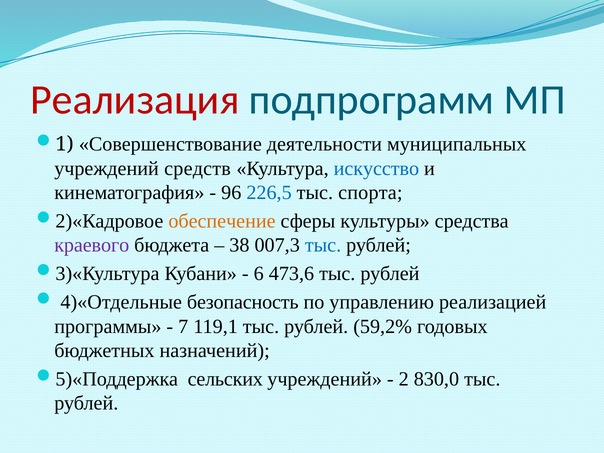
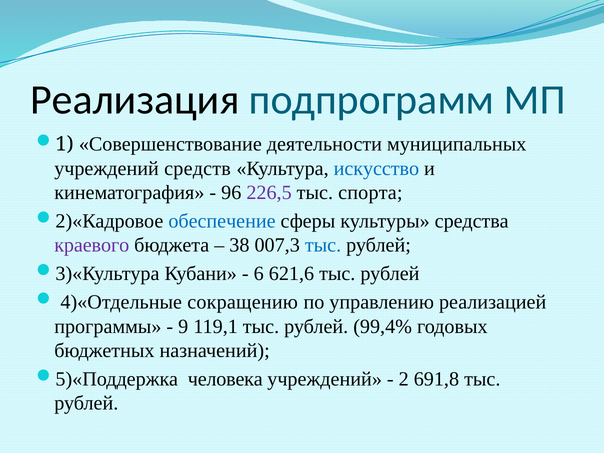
Реализация colour: red -> black (135, 100)
226,5 colour: blue -> purple (269, 193)
обеспечение colour: orange -> blue (222, 221)
473,6: 473,6 -> 621,6 (291, 274)
безопасность: безопасность -> сокращению (243, 302)
7: 7 -> 9 (183, 326)
59,2%: 59,2% -> 99,4% (383, 326)
сельских: сельских -> человека (225, 379)
830,0: 830,0 -> 691,8 (436, 379)
